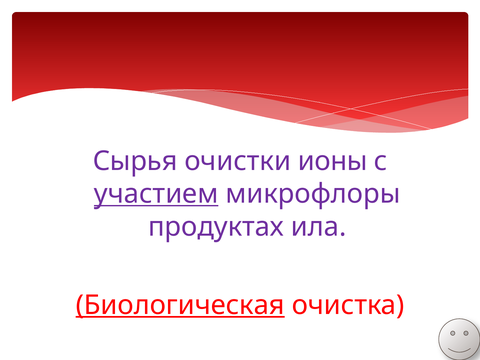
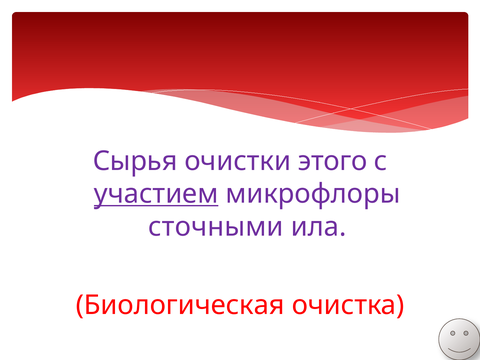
ионы: ионы -> этого (333, 161)
продуктах: продуктах -> сточными (216, 227)
Биологическая underline: present -> none (180, 305)
